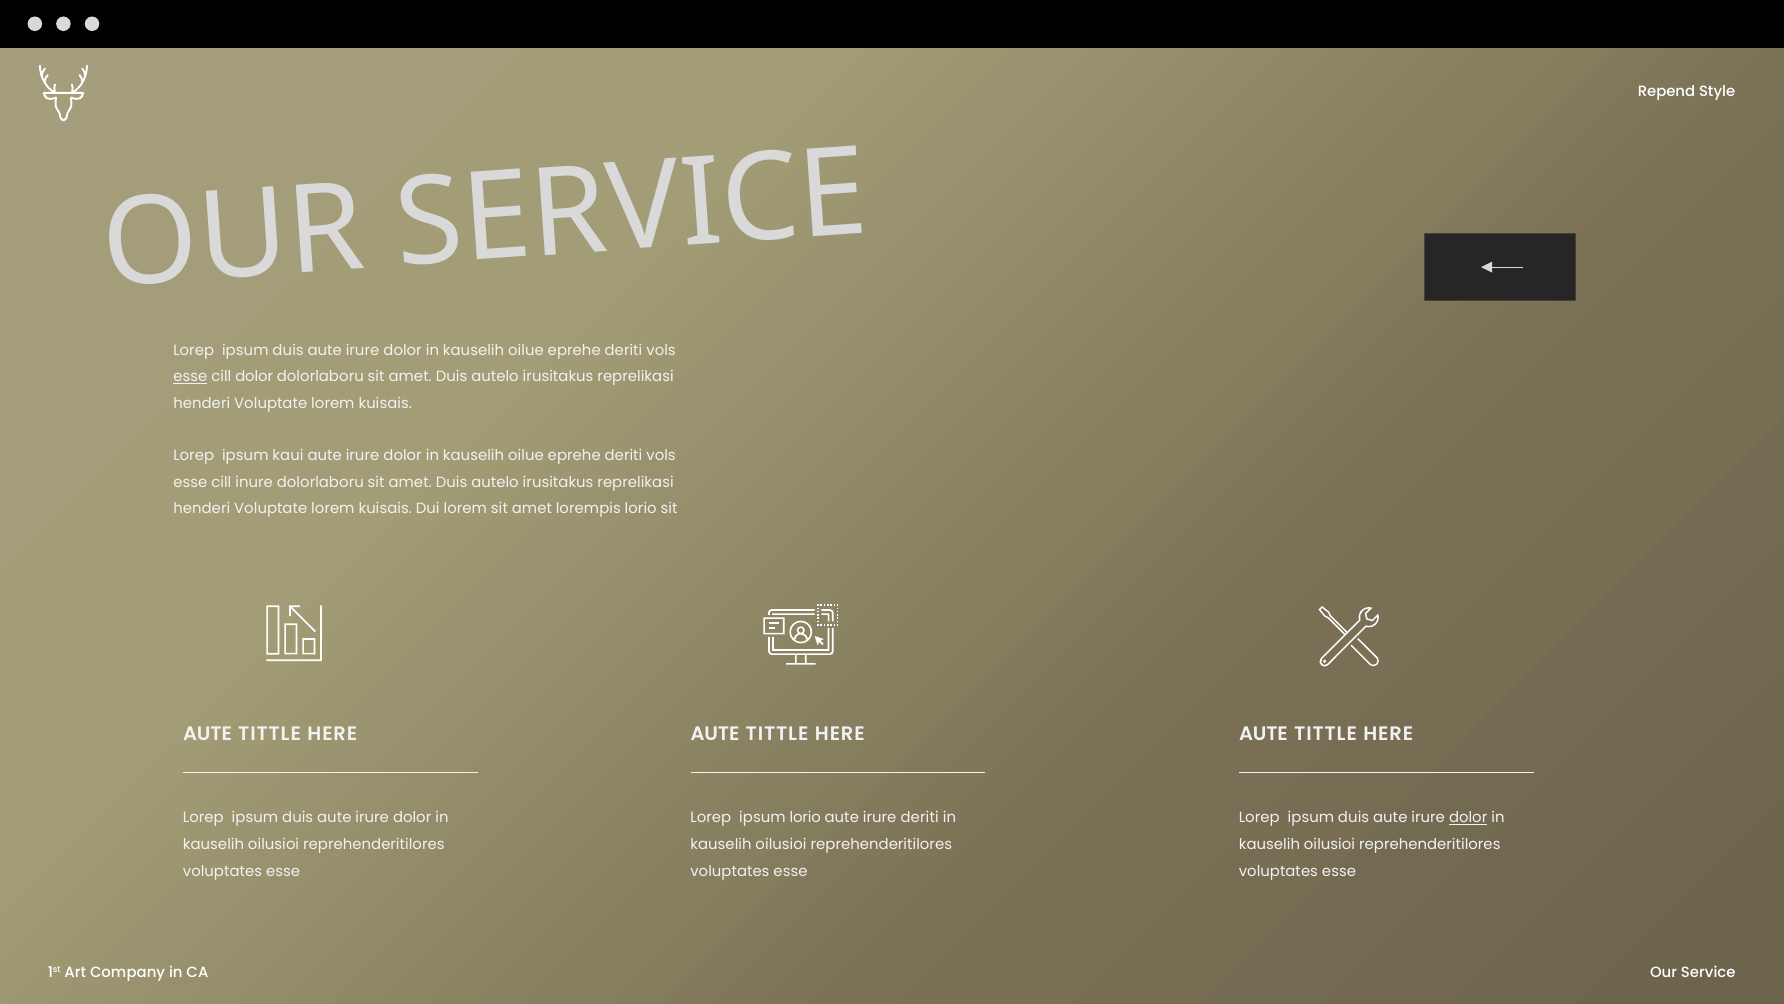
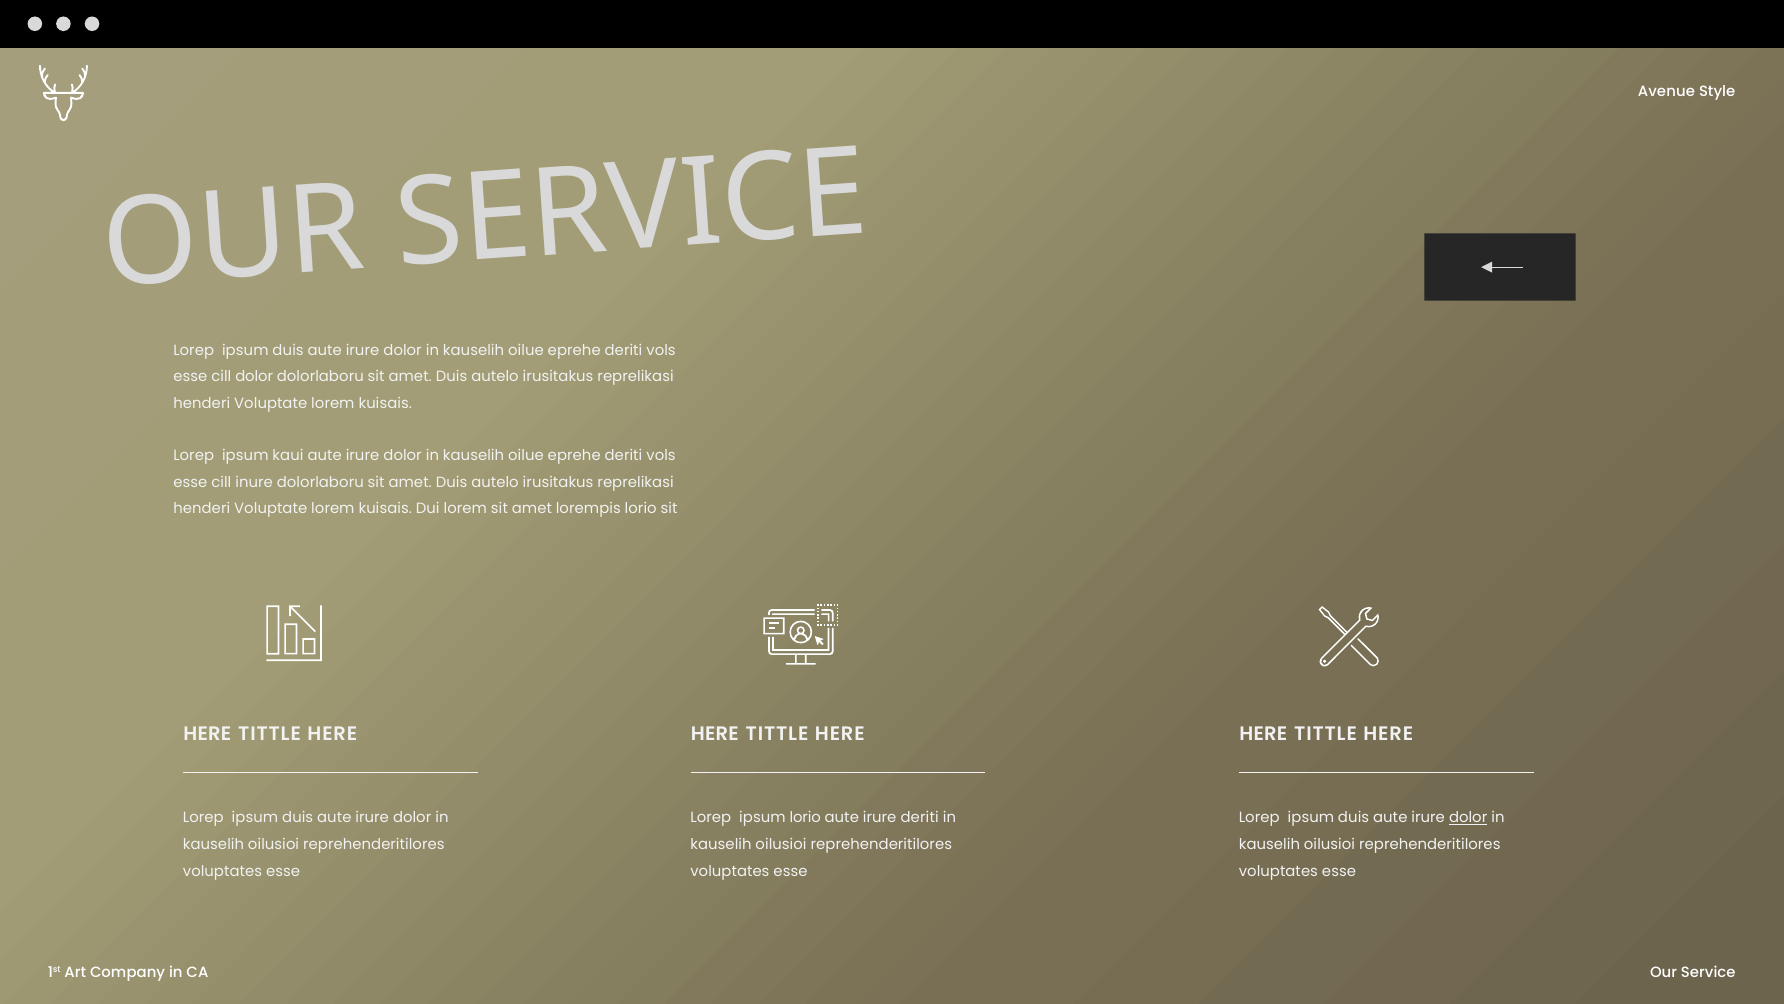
Repend: Repend -> Avenue (1666, 91)
esse underline: present -> none (190, 377)
AUTE: AUTE -> HERE (207, 733)
AUTE: AUTE -> HERE (715, 733)
AUTE: AUTE -> HERE (1263, 733)
